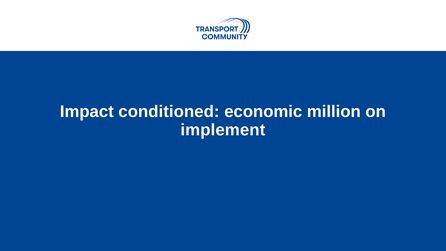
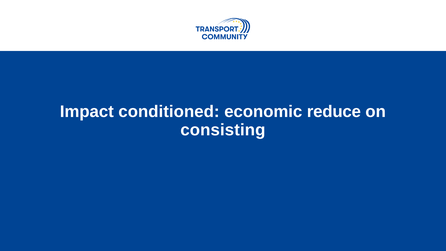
million: million -> reduce (334, 112)
implement: implement -> consisting (223, 130)
